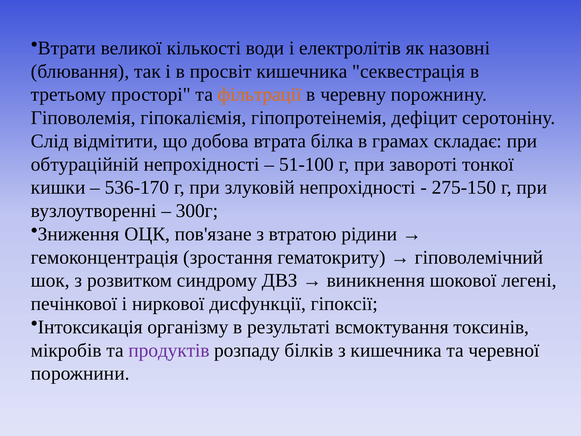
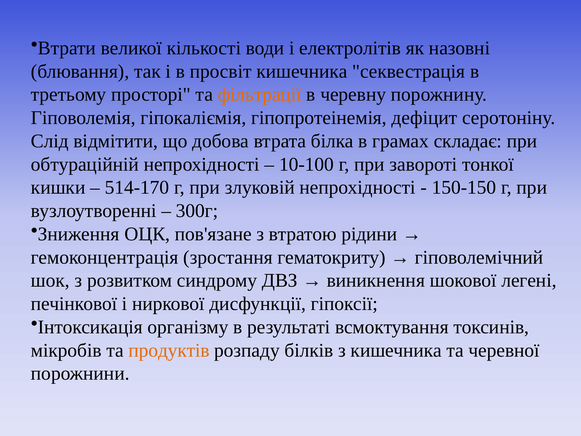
51-100: 51-100 -> 10-100 (307, 164)
536-170: 536-170 -> 514-170 (137, 187)
275-150: 275-150 -> 150-150 (464, 187)
продуктів colour: purple -> orange (169, 350)
